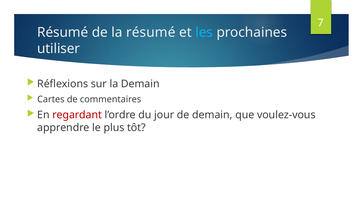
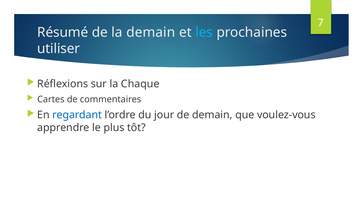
la résumé: résumé -> demain (151, 32)
la Demain: Demain -> Chaque (140, 84)
regardant colour: red -> blue (77, 115)
